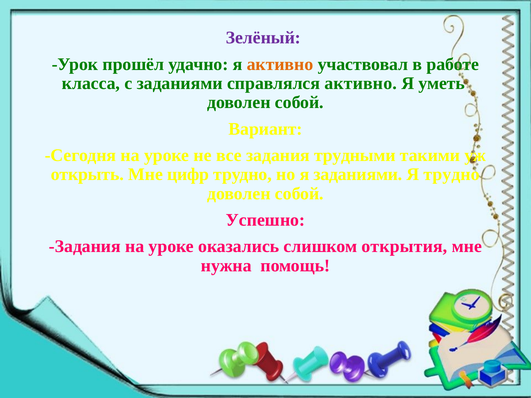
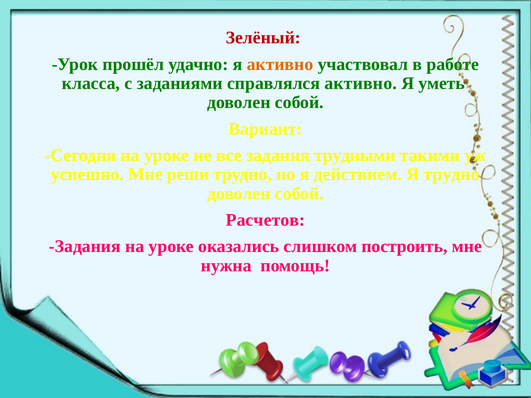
Зелёный colour: purple -> red (263, 38)
открыть: открыть -> успешно (87, 175)
цифр: цифр -> реши (188, 175)
я заданиями: заданиями -> действием (358, 175)
Успешно: Успешно -> Расчетов (265, 220)
открытия: открытия -> построить (405, 247)
